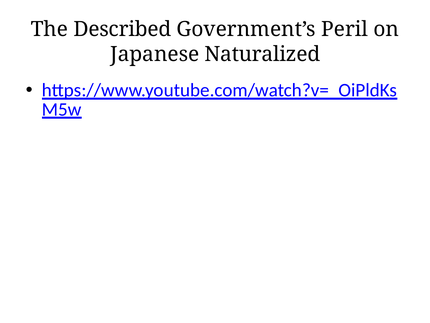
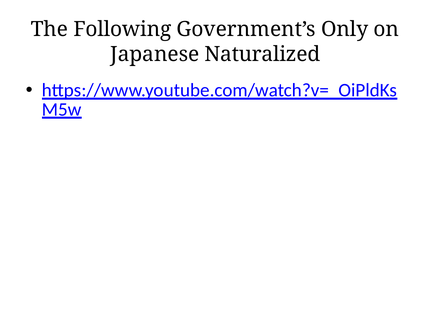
Described: Described -> Following (122, 29)
Peril: Peril -> Only (345, 29)
